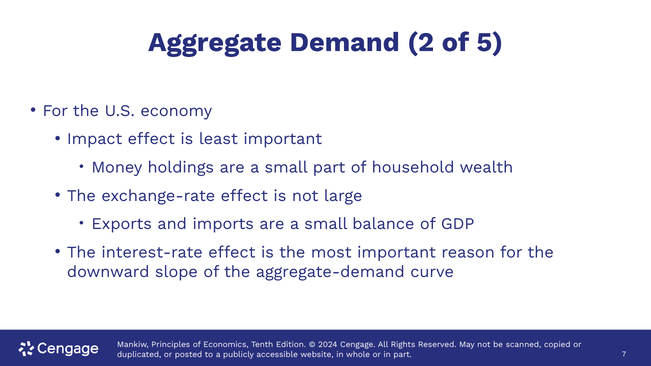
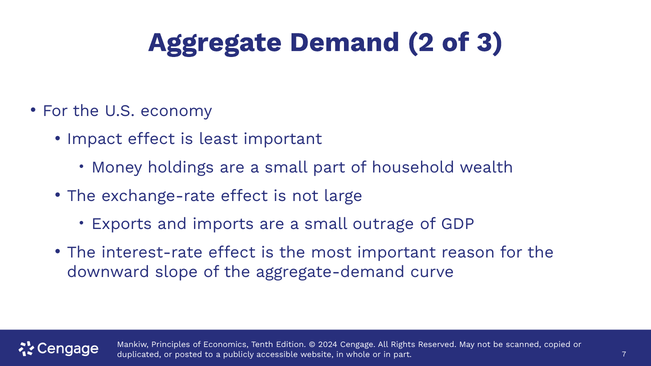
5: 5 -> 3 (490, 42)
balance: balance -> outrage (383, 224)
